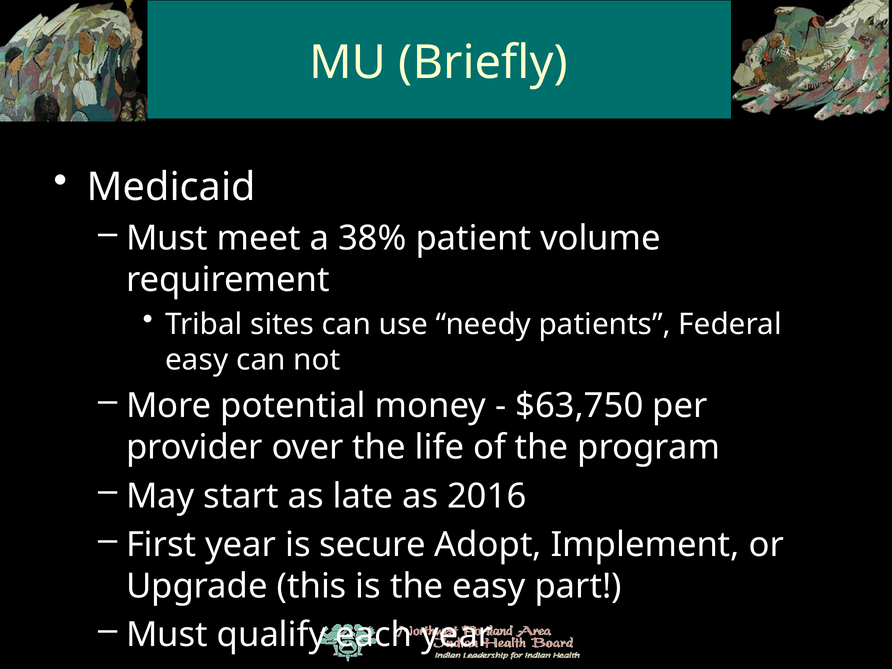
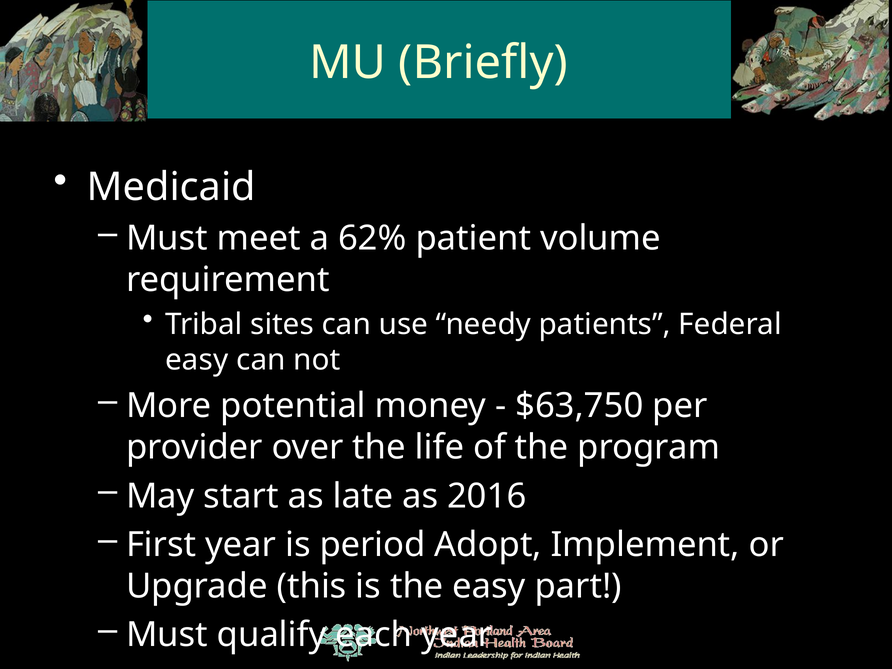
38%: 38% -> 62% (372, 238)
secure: secure -> period (373, 545)
